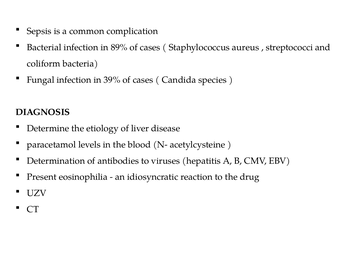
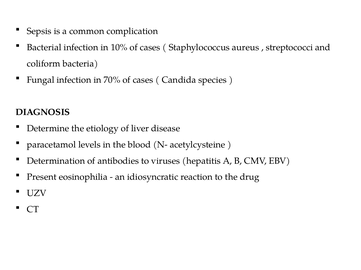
89%: 89% -> 10% (119, 48)
39%: 39% -> 70% (112, 80)
